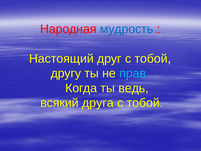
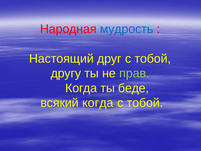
прав colour: light blue -> light green (134, 73)
ведь: ведь -> беде (134, 88)
всякий друга: друга -> когда (98, 103)
